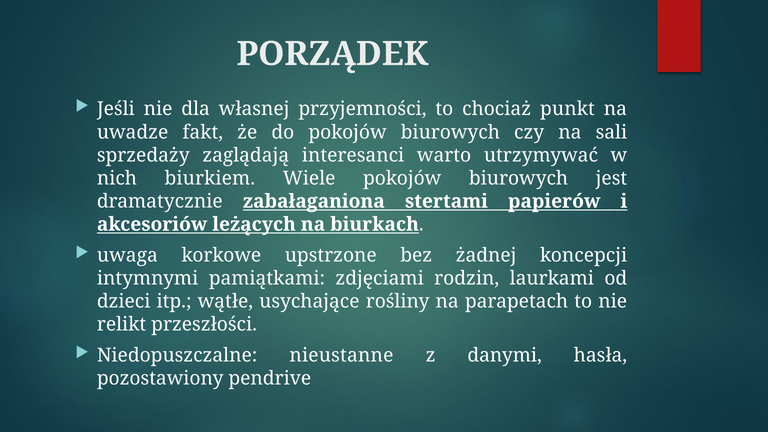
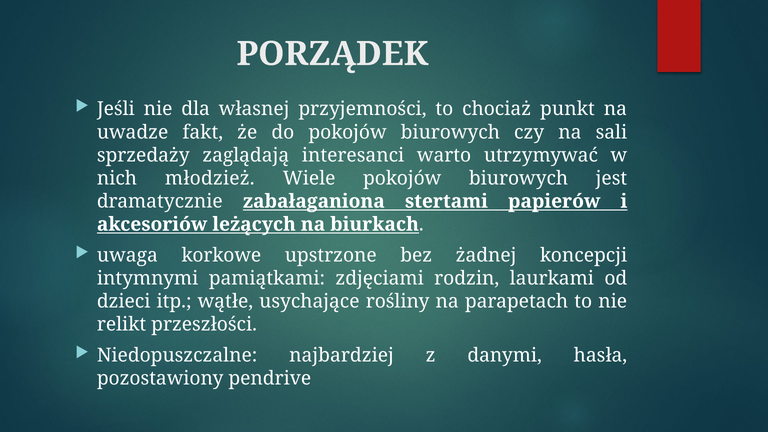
biurkiem: biurkiem -> młodzież (210, 178)
nieustanne: nieustanne -> najbardziej (342, 356)
